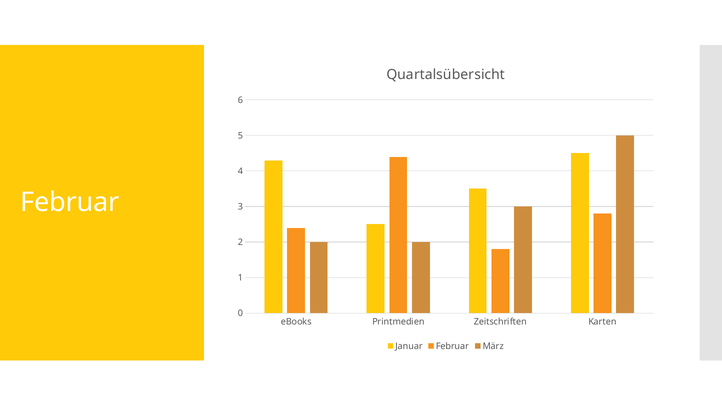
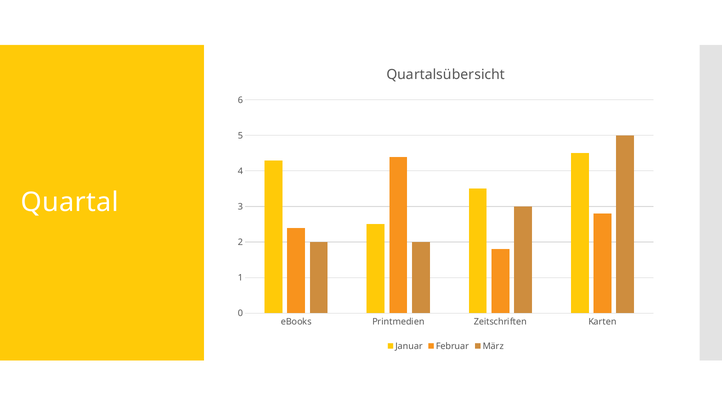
Februar: Februar -> Quartal (70, 203)
